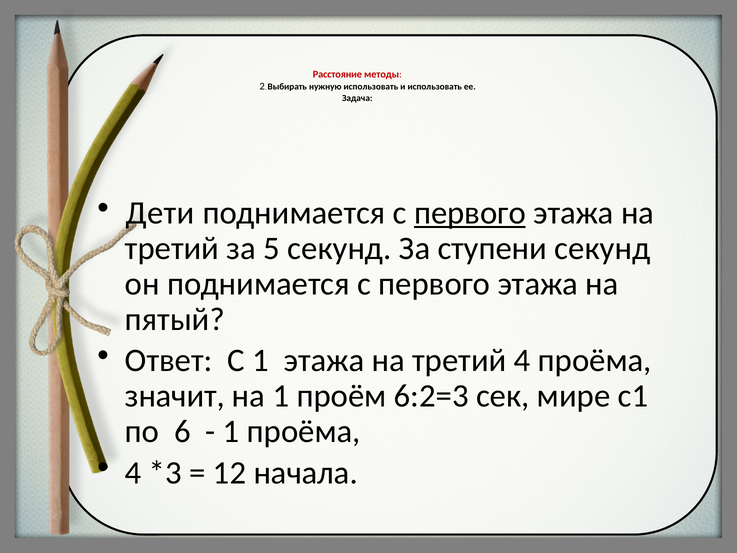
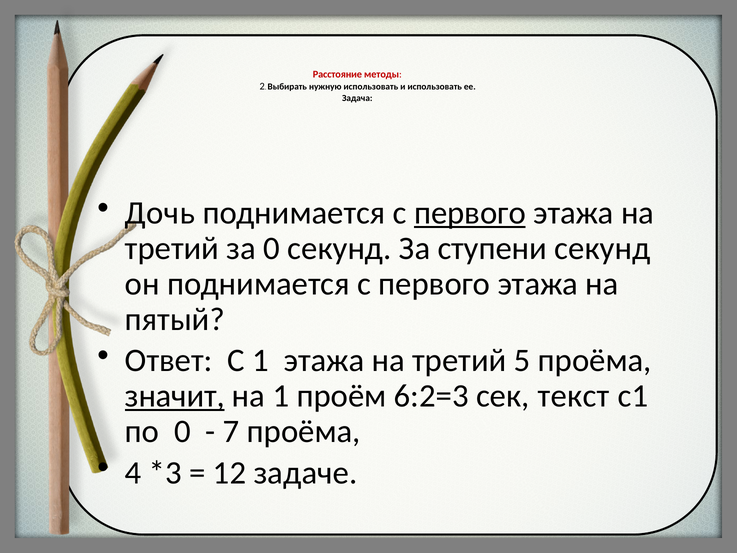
Дети: Дети -> Дочь (160, 213)
за 5: 5 -> 0 (272, 248)
третий 4: 4 -> 5 (522, 360)
значит underline: none -> present (175, 396)
мире: мире -> текст (573, 396)
по 6: 6 -> 0 (182, 431)
1: 1 -> 7 (231, 431)
начала: начала -> задаче (306, 473)
